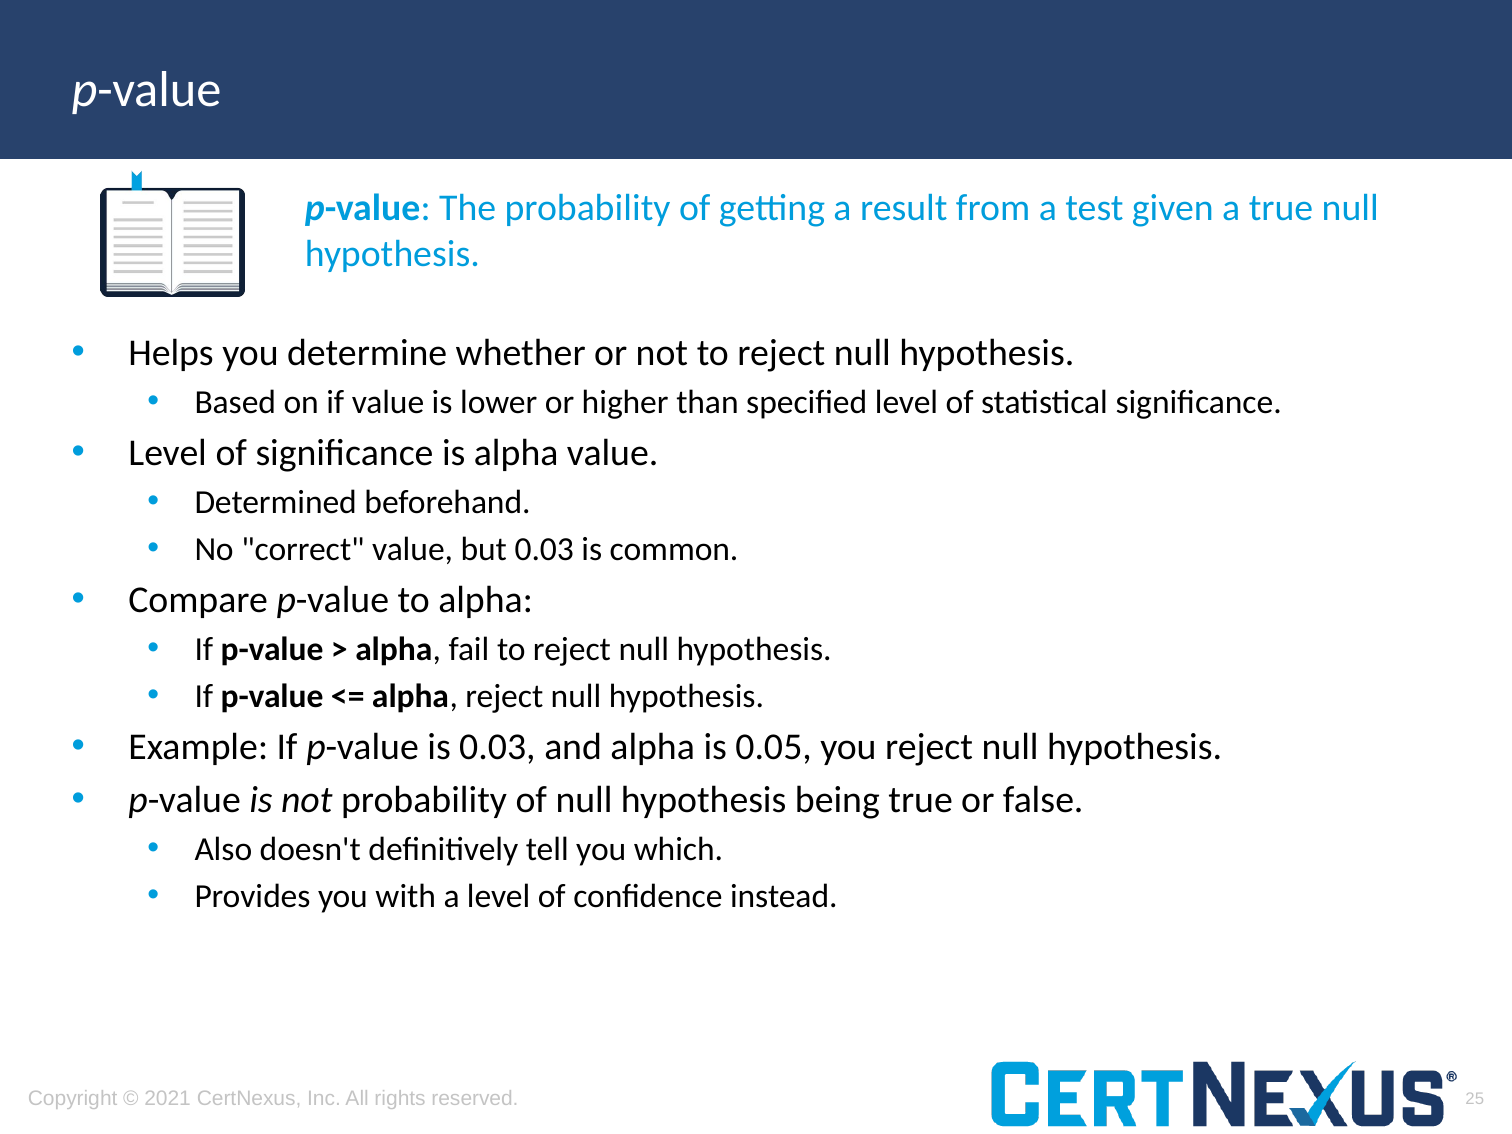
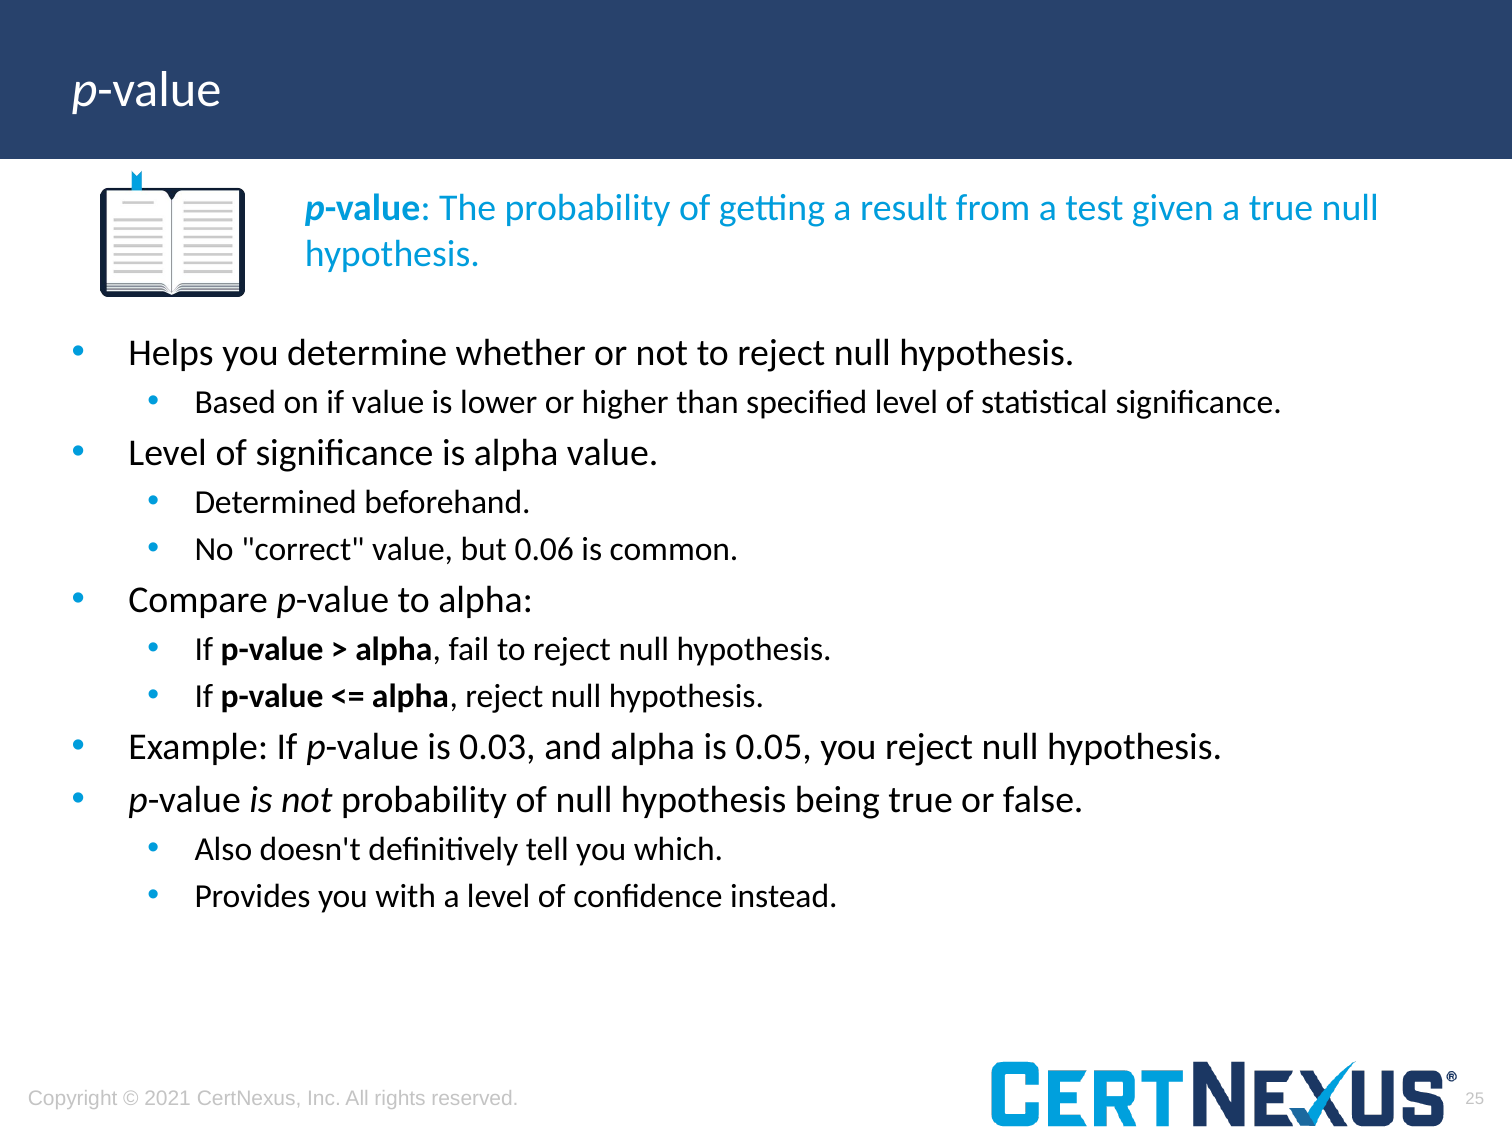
but 0.03: 0.03 -> 0.06 (544, 550)
